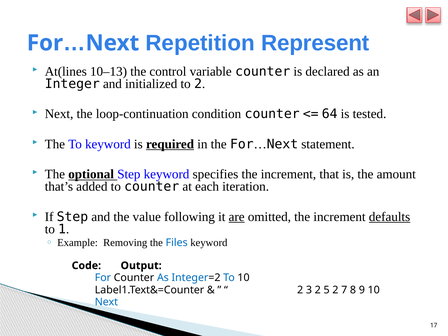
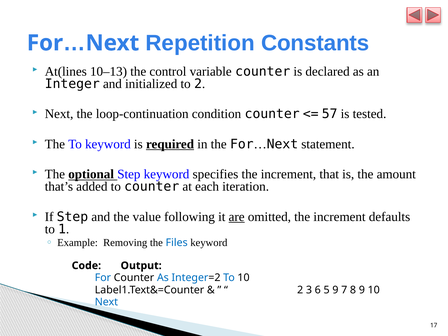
Represent: Represent -> Constants (315, 43)
64: 64 -> 57 (330, 114)
defaults underline: present -> none (390, 217)
3 2: 2 -> 6 (318, 290)
5 2: 2 -> 9 (335, 290)
